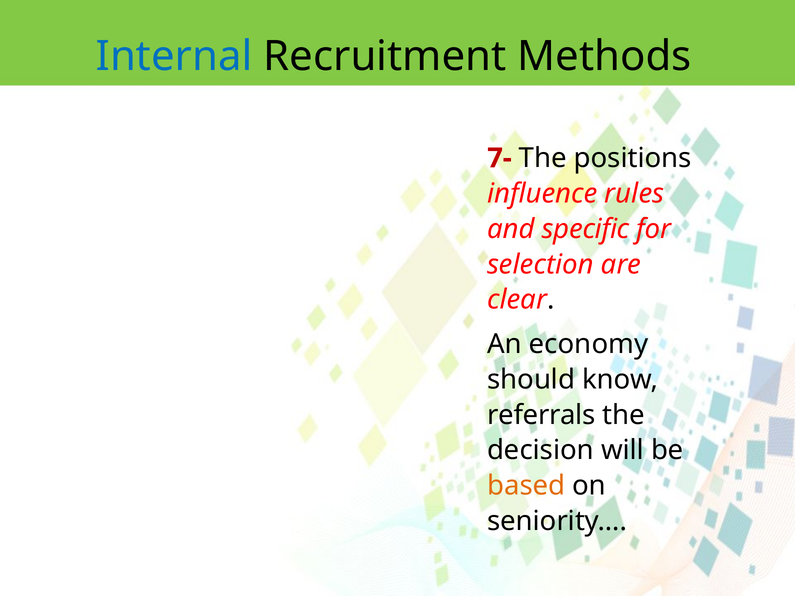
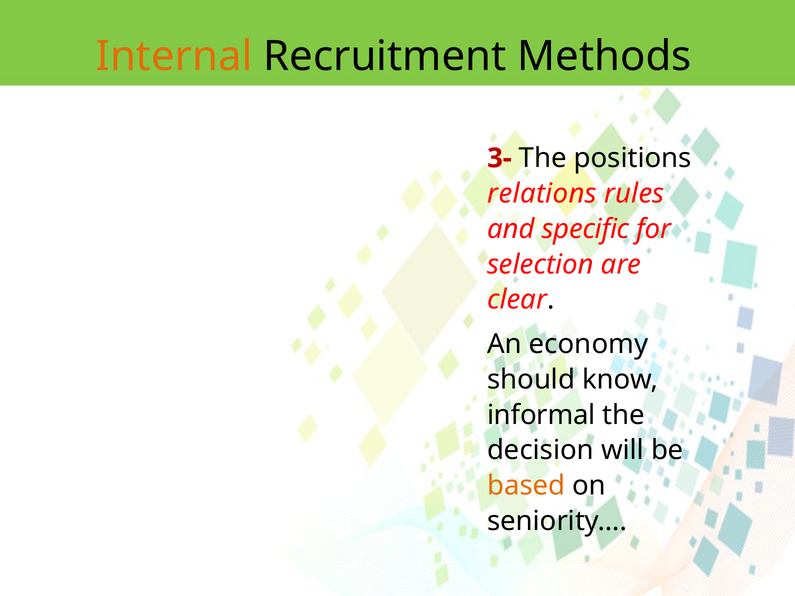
Internal colour: blue -> orange (174, 57)
7-: 7- -> 3- (499, 158)
influence: influence -> relations (542, 194)
referrals: referrals -> informal (541, 415)
